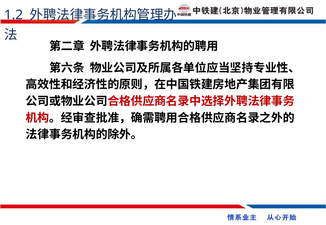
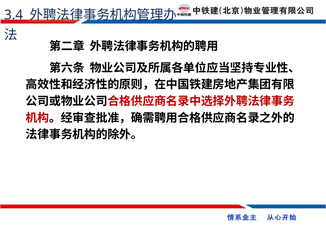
1.2: 1.2 -> 3.4 (14, 15)
